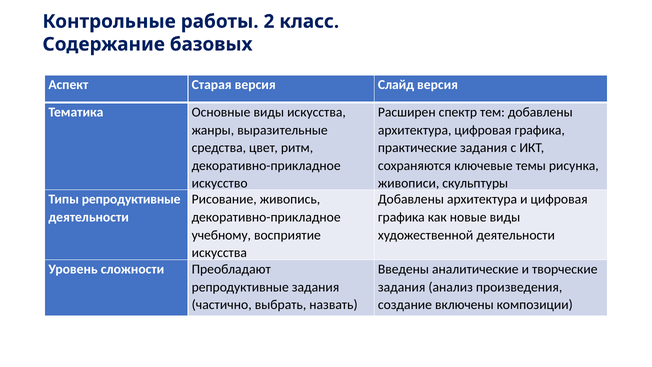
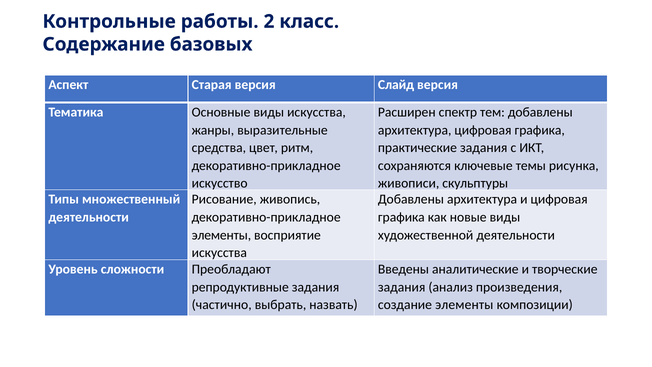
Типы репродуктивные: репродуктивные -> множественный (131, 199)
учебному: учебному -> элементы (221, 235)
создание включены: включены -> элементы (464, 305)
